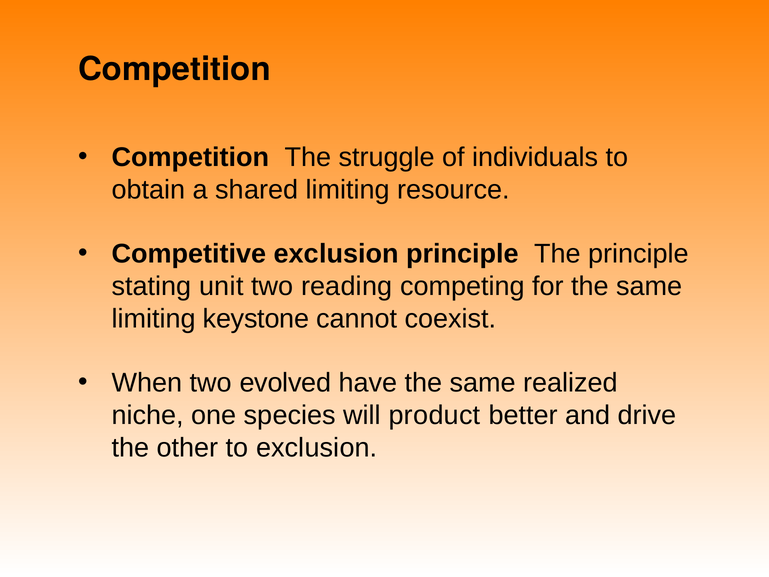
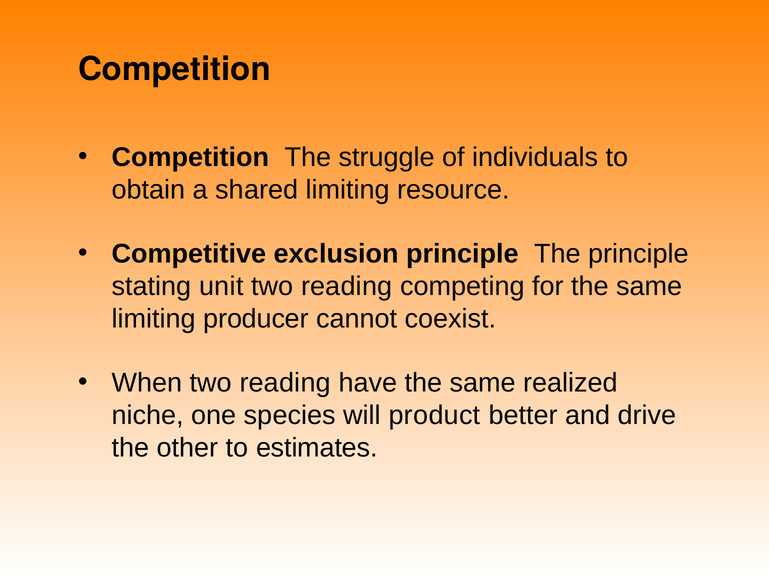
keystone: keystone -> producer (256, 319)
When two evolved: evolved -> reading (285, 383)
to exclusion: exclusion -> estimates (317, 448)
